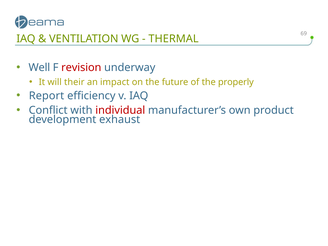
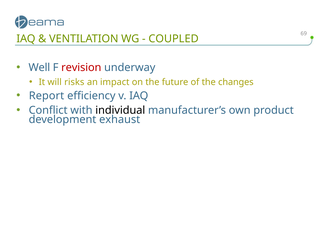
THERMAL: THERMAL -> COUPLED (174, 39)
their: their -> risks (74, 82)
properly: properly -> changes (236, 82)
individual colour: red -> black (120, 110)
